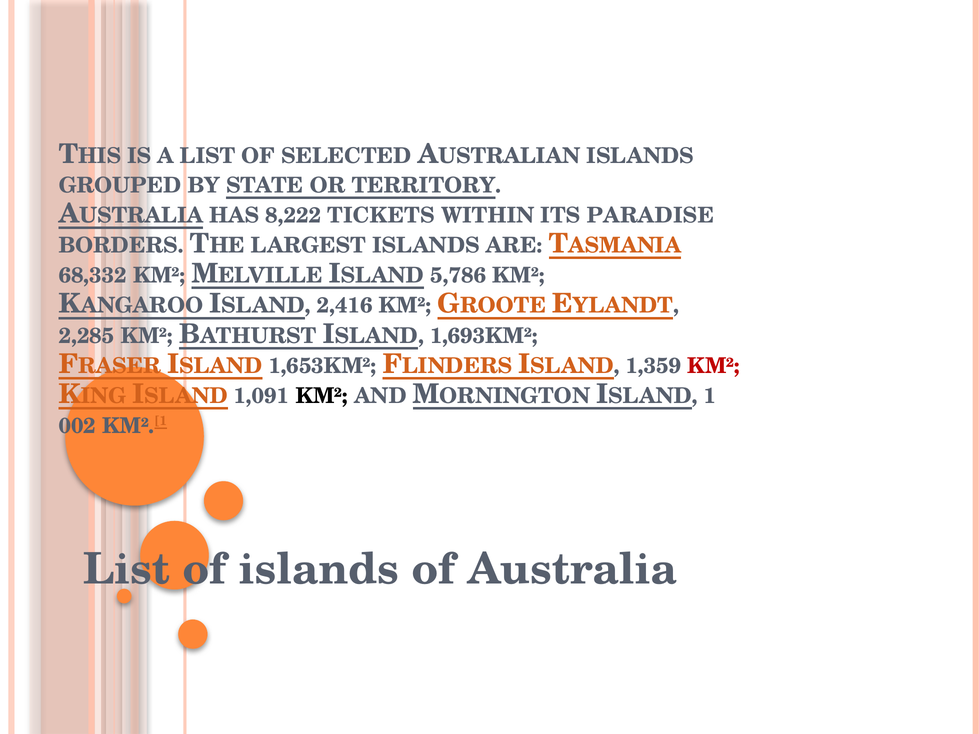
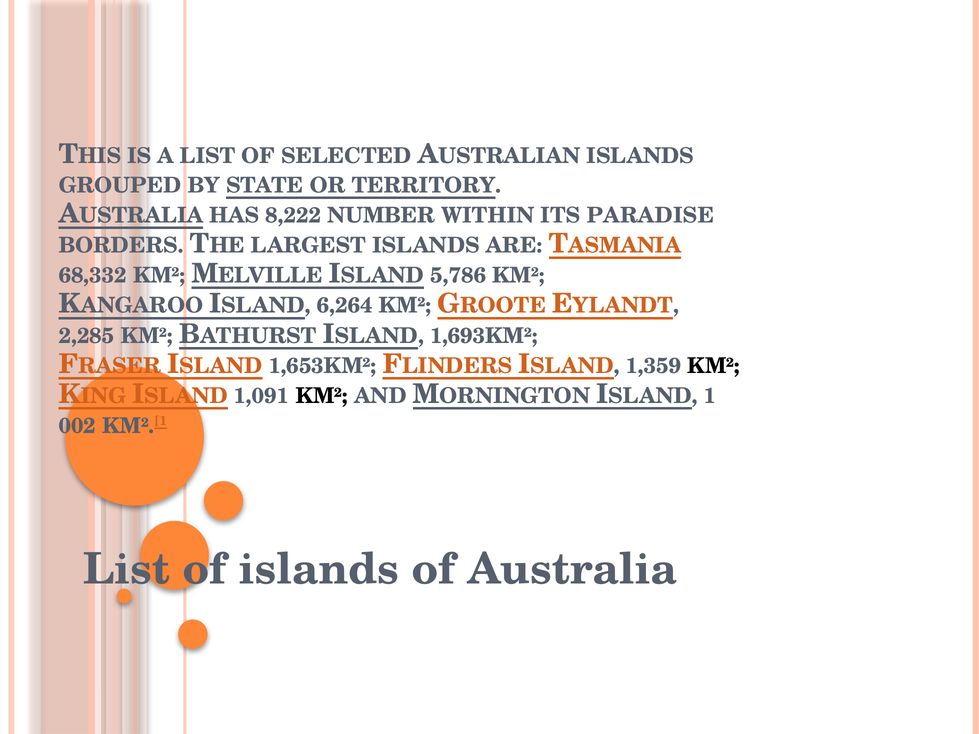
TICKETS: TICKETS -> NUMBER (381, 216)
2,416: 2,416 -> 6,264 (345, 306)
KM² colour: red -> black (714, 366)
